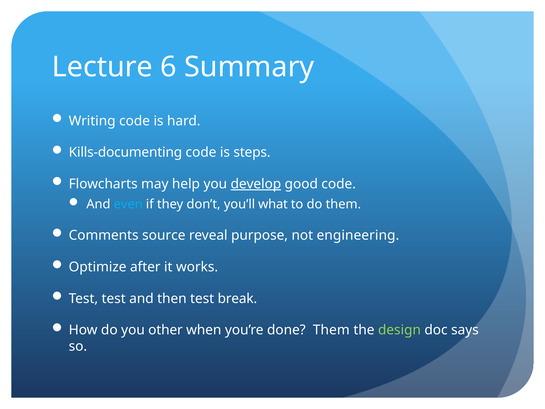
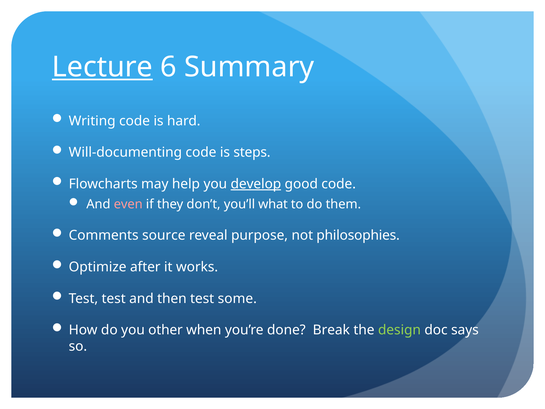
Lecture underline: none -> present (102, 67)
Kills-documenting: Kills-documenting -> Will-documenting (125, 152)
even colour: light blue -> pink (128, 204)
engineering: engineering -> philosophies (358, 235)
break: break -> some (237, 298)
done Them: Them -> Break (331, 330)
